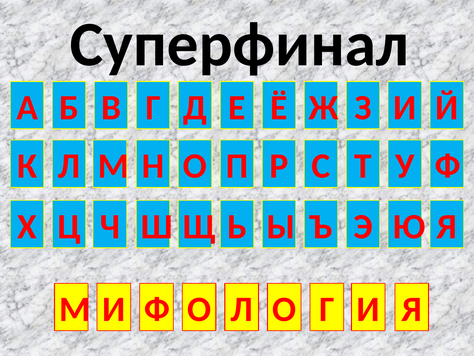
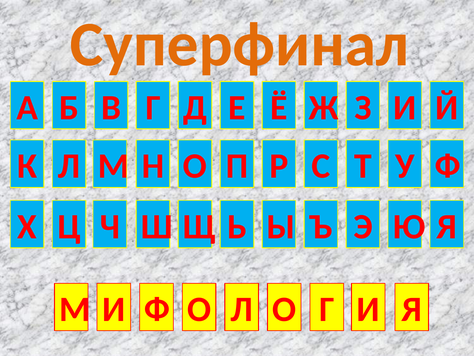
Суперфинал colour: black -> orange (239, 45)
